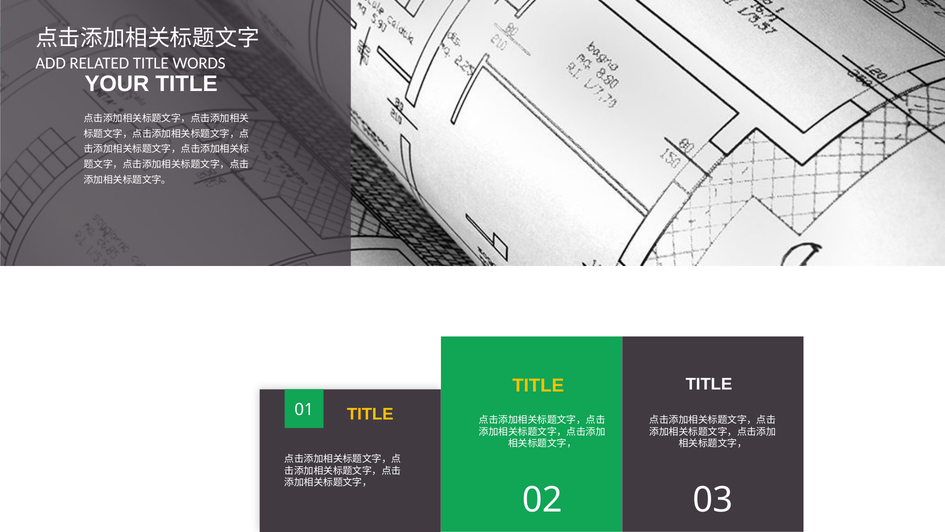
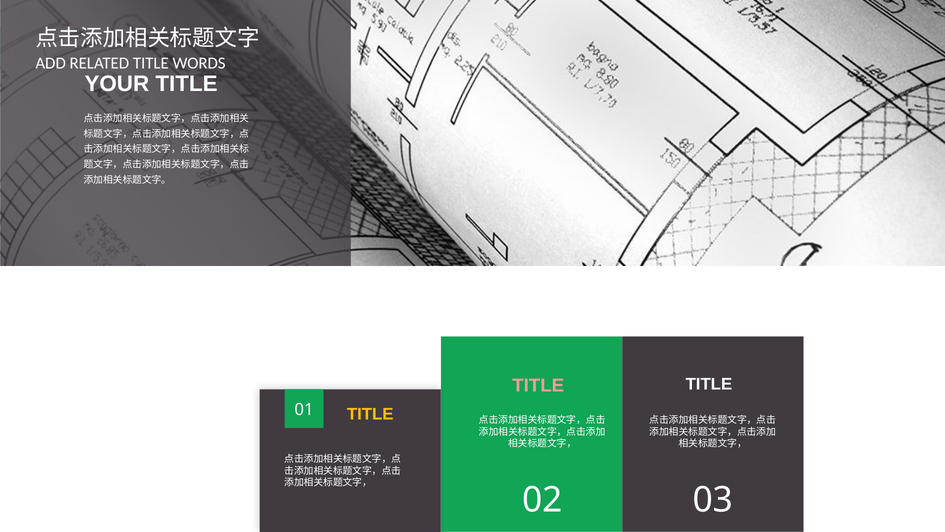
TITLE colour: yellow -> pink (538, 385)
